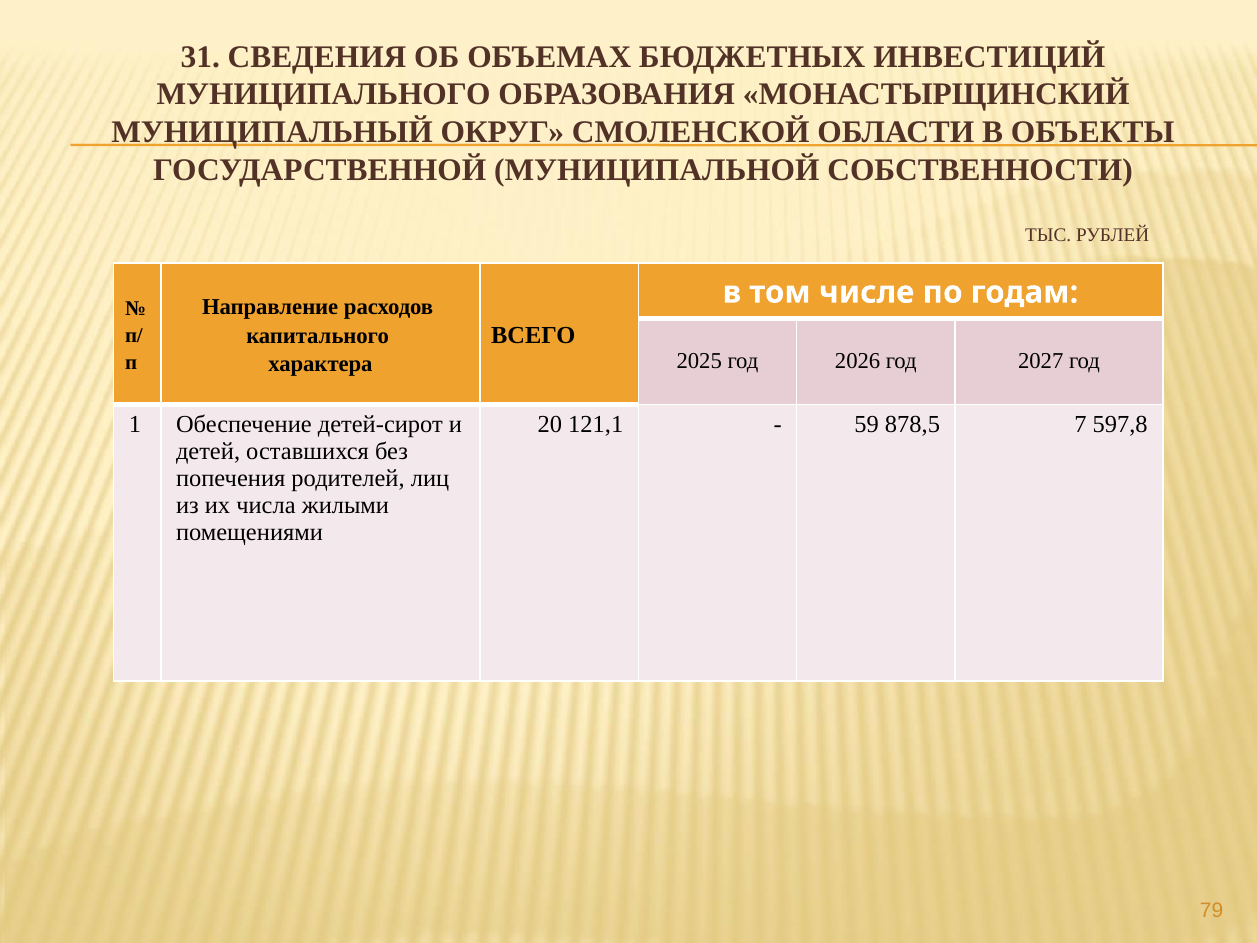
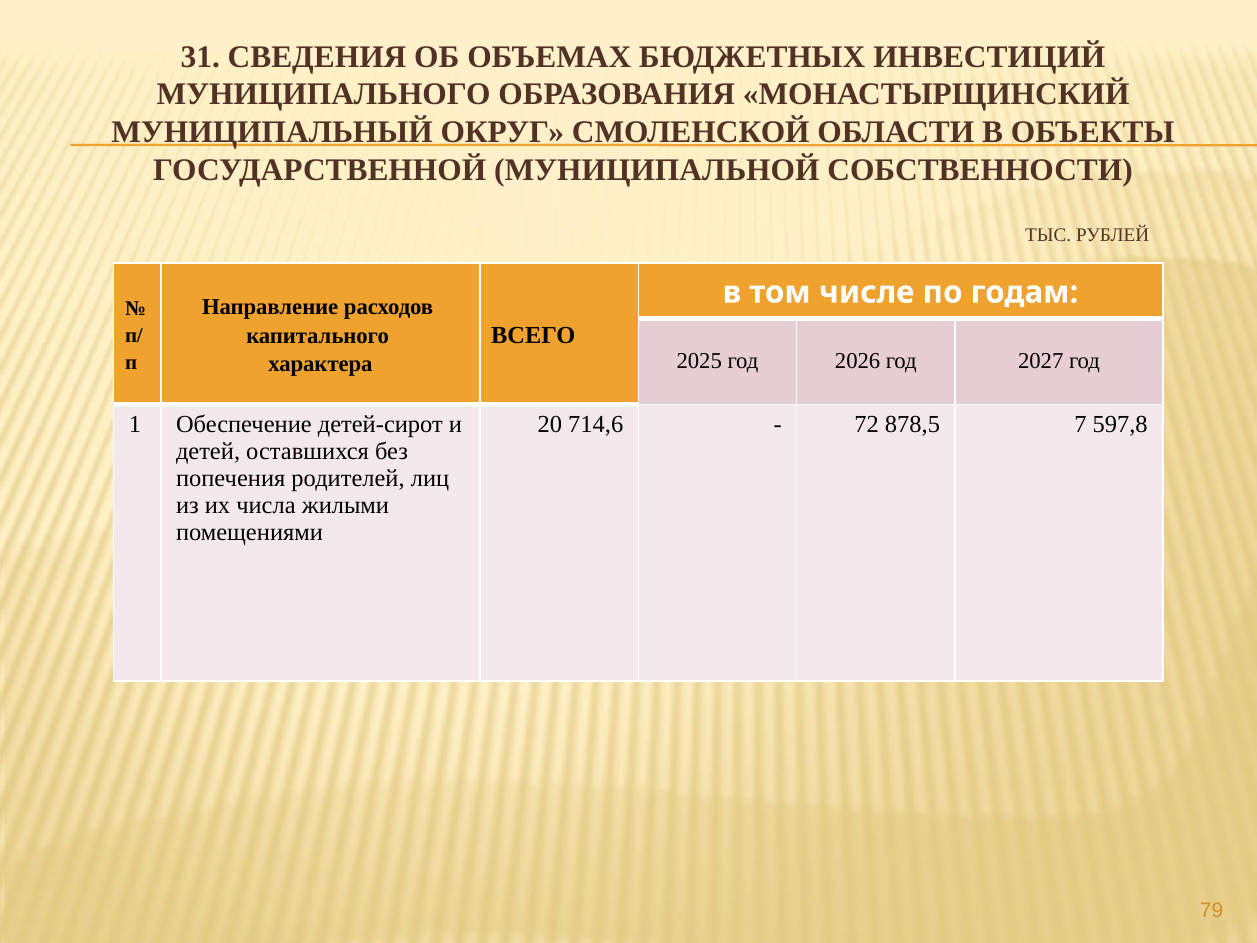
121,1: 121,1 -> 714,6 (596, 424)
59: 59 -> 72 (867, 424)
